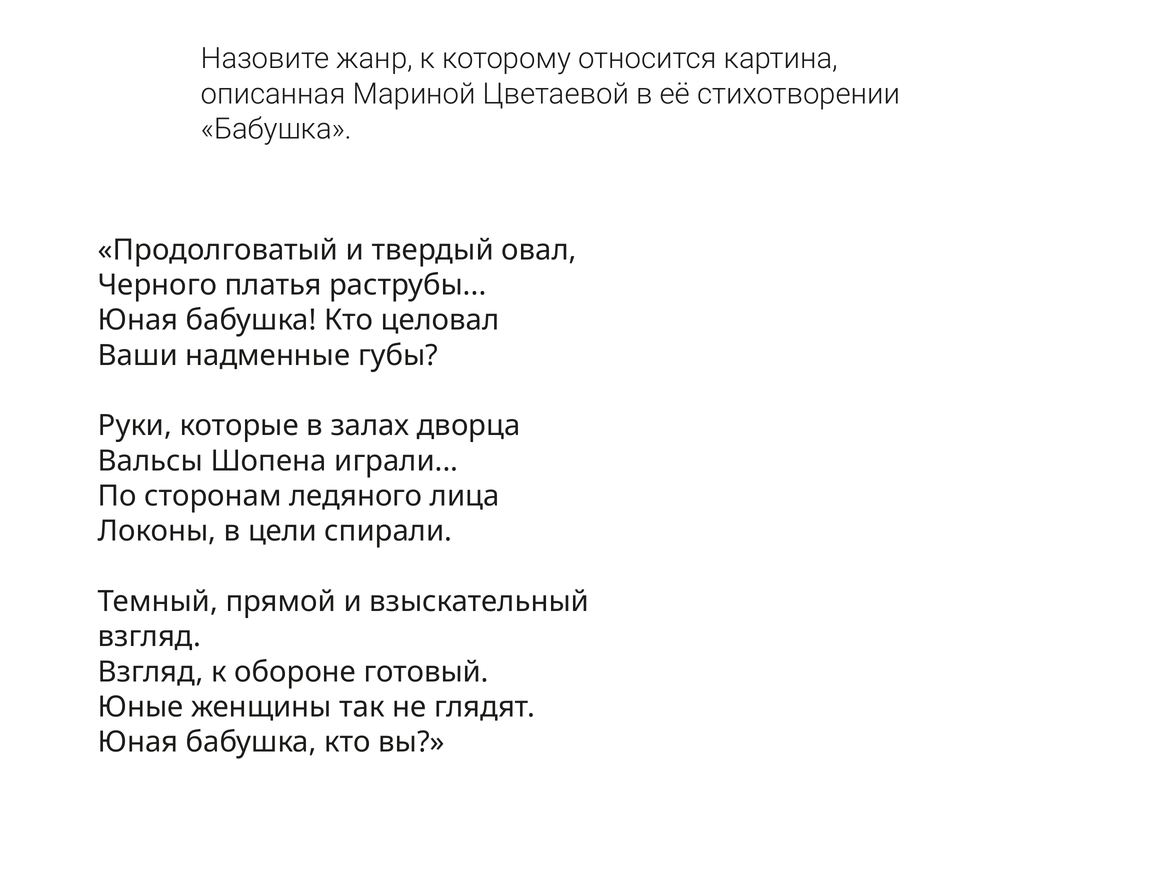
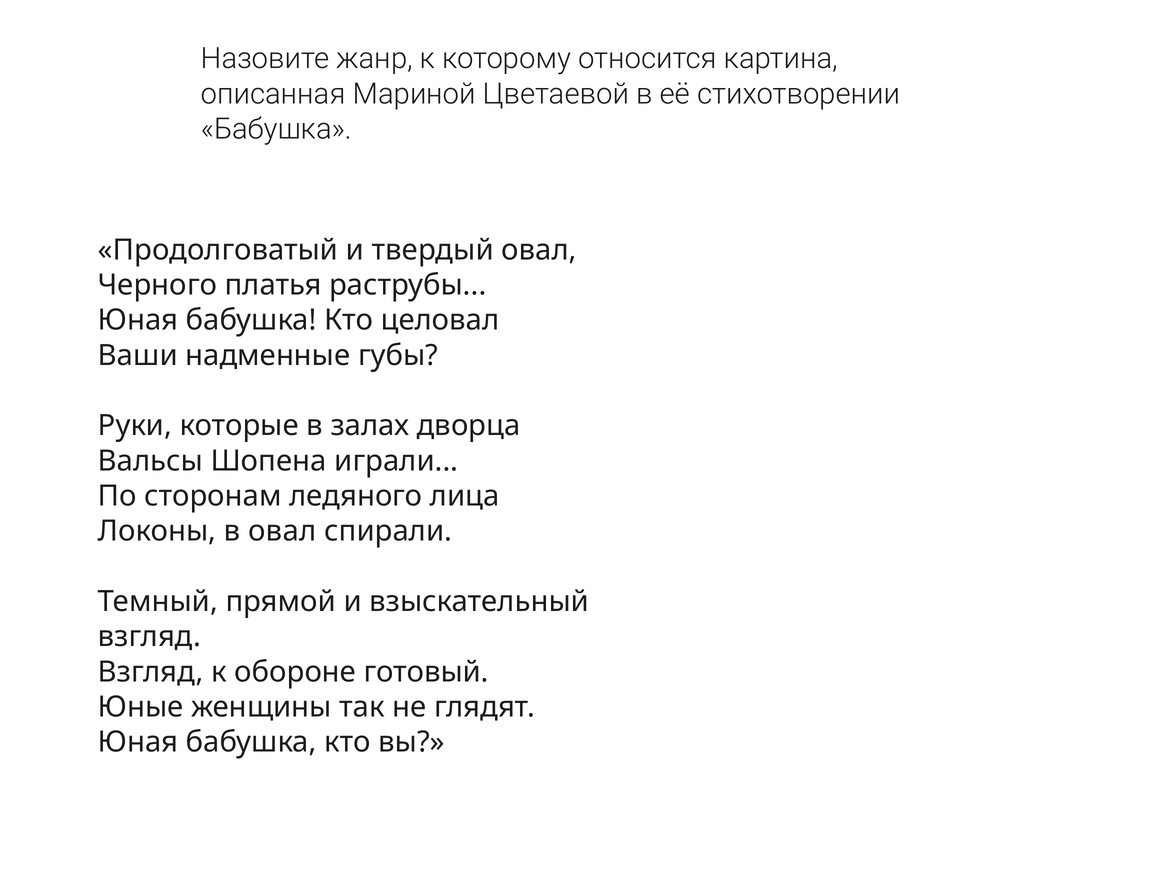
в цели: цели -> овал (282, 532)
